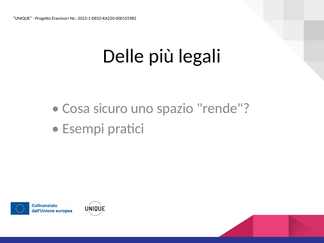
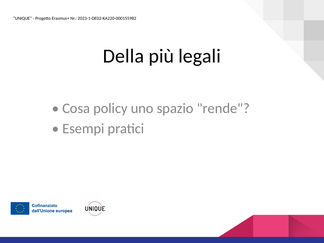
Delle: Delle -> Della (123, 56)
sicuro: sicuro -> policy (110, 108)
